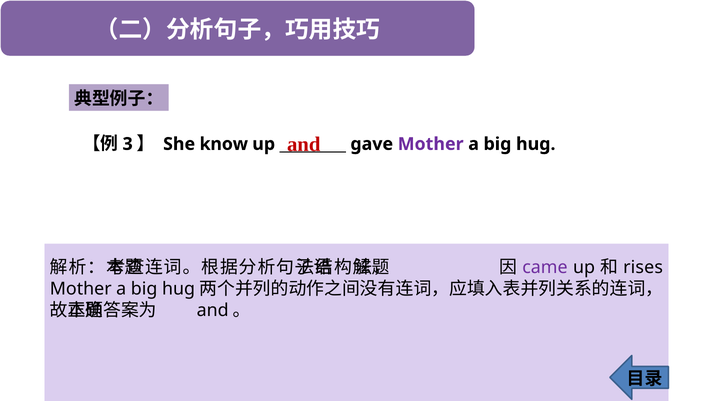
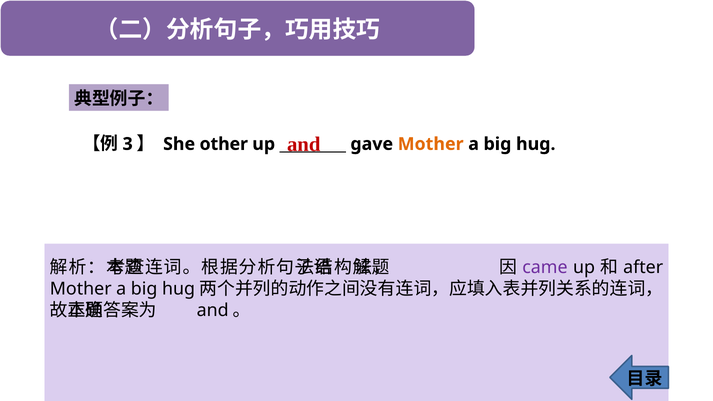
know: know -> other (224, 144)
Mother colour: purple -> orange (431, 144)
rises: rises -> after (643, 268)
